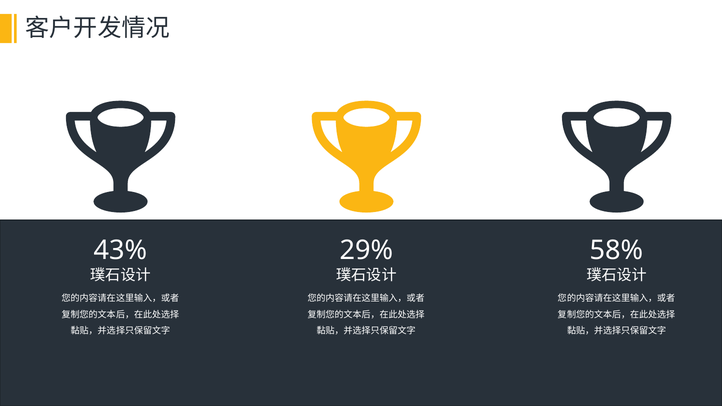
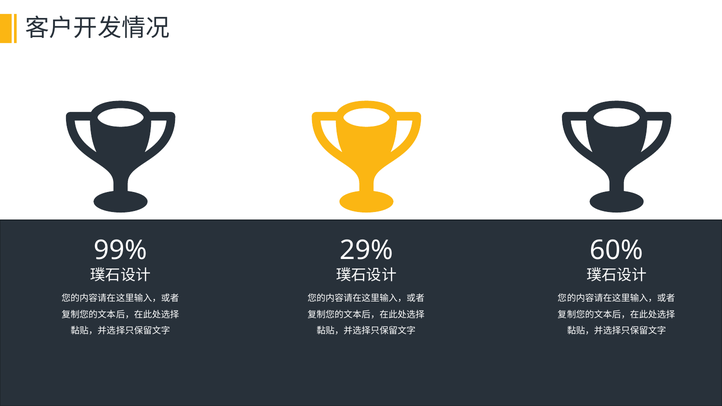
43%: 43% -> 99% (121, 250)
58%: 58% -> 60% (617, 250)
